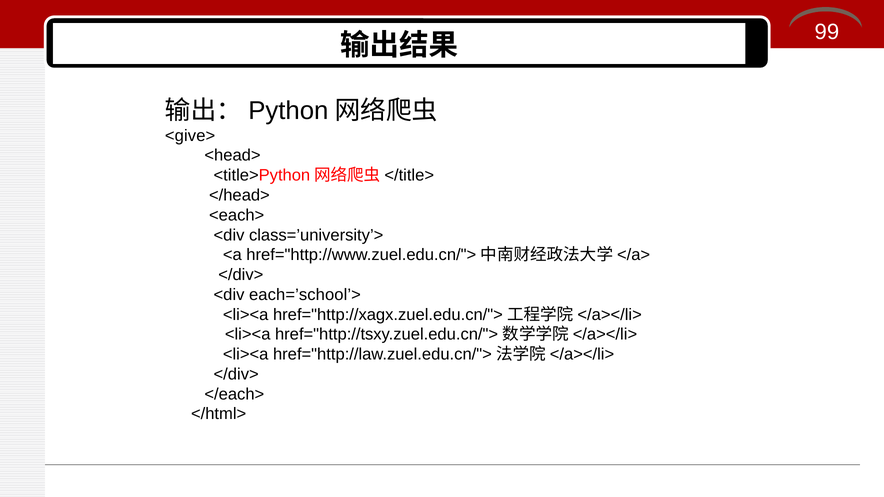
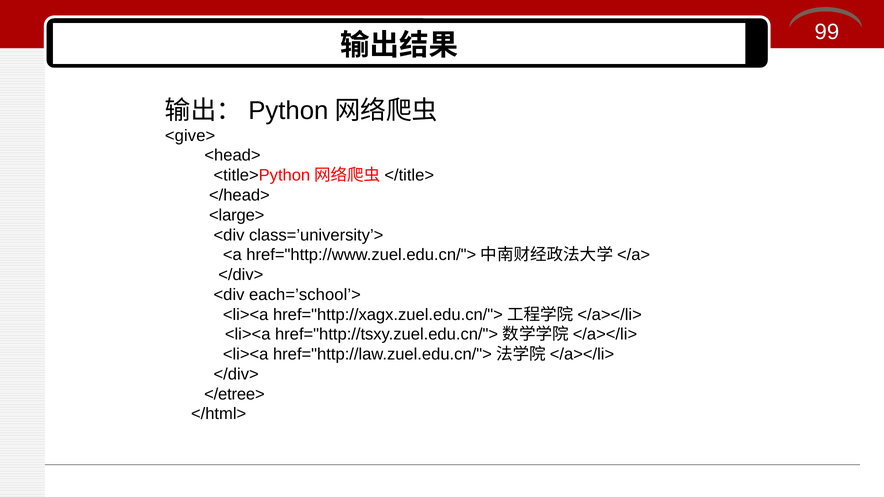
<each>: <each> -> <large> (237, 215)
</each>: </each> -> </etree> (234, 394)
